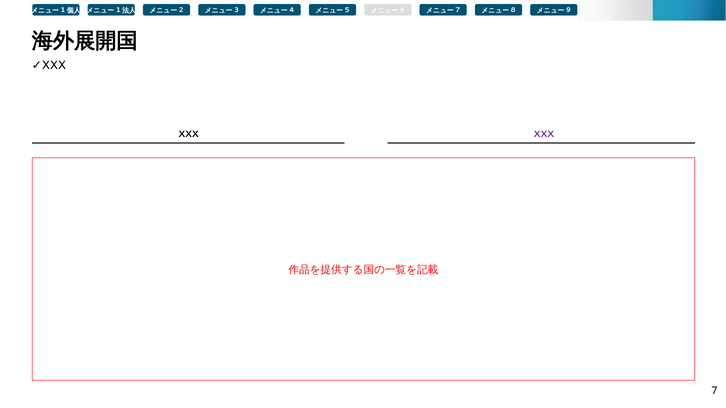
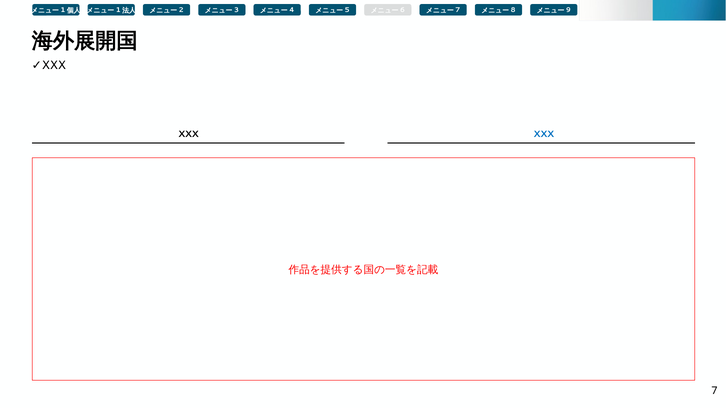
XXX colour: purple -> blue (544, 135)
